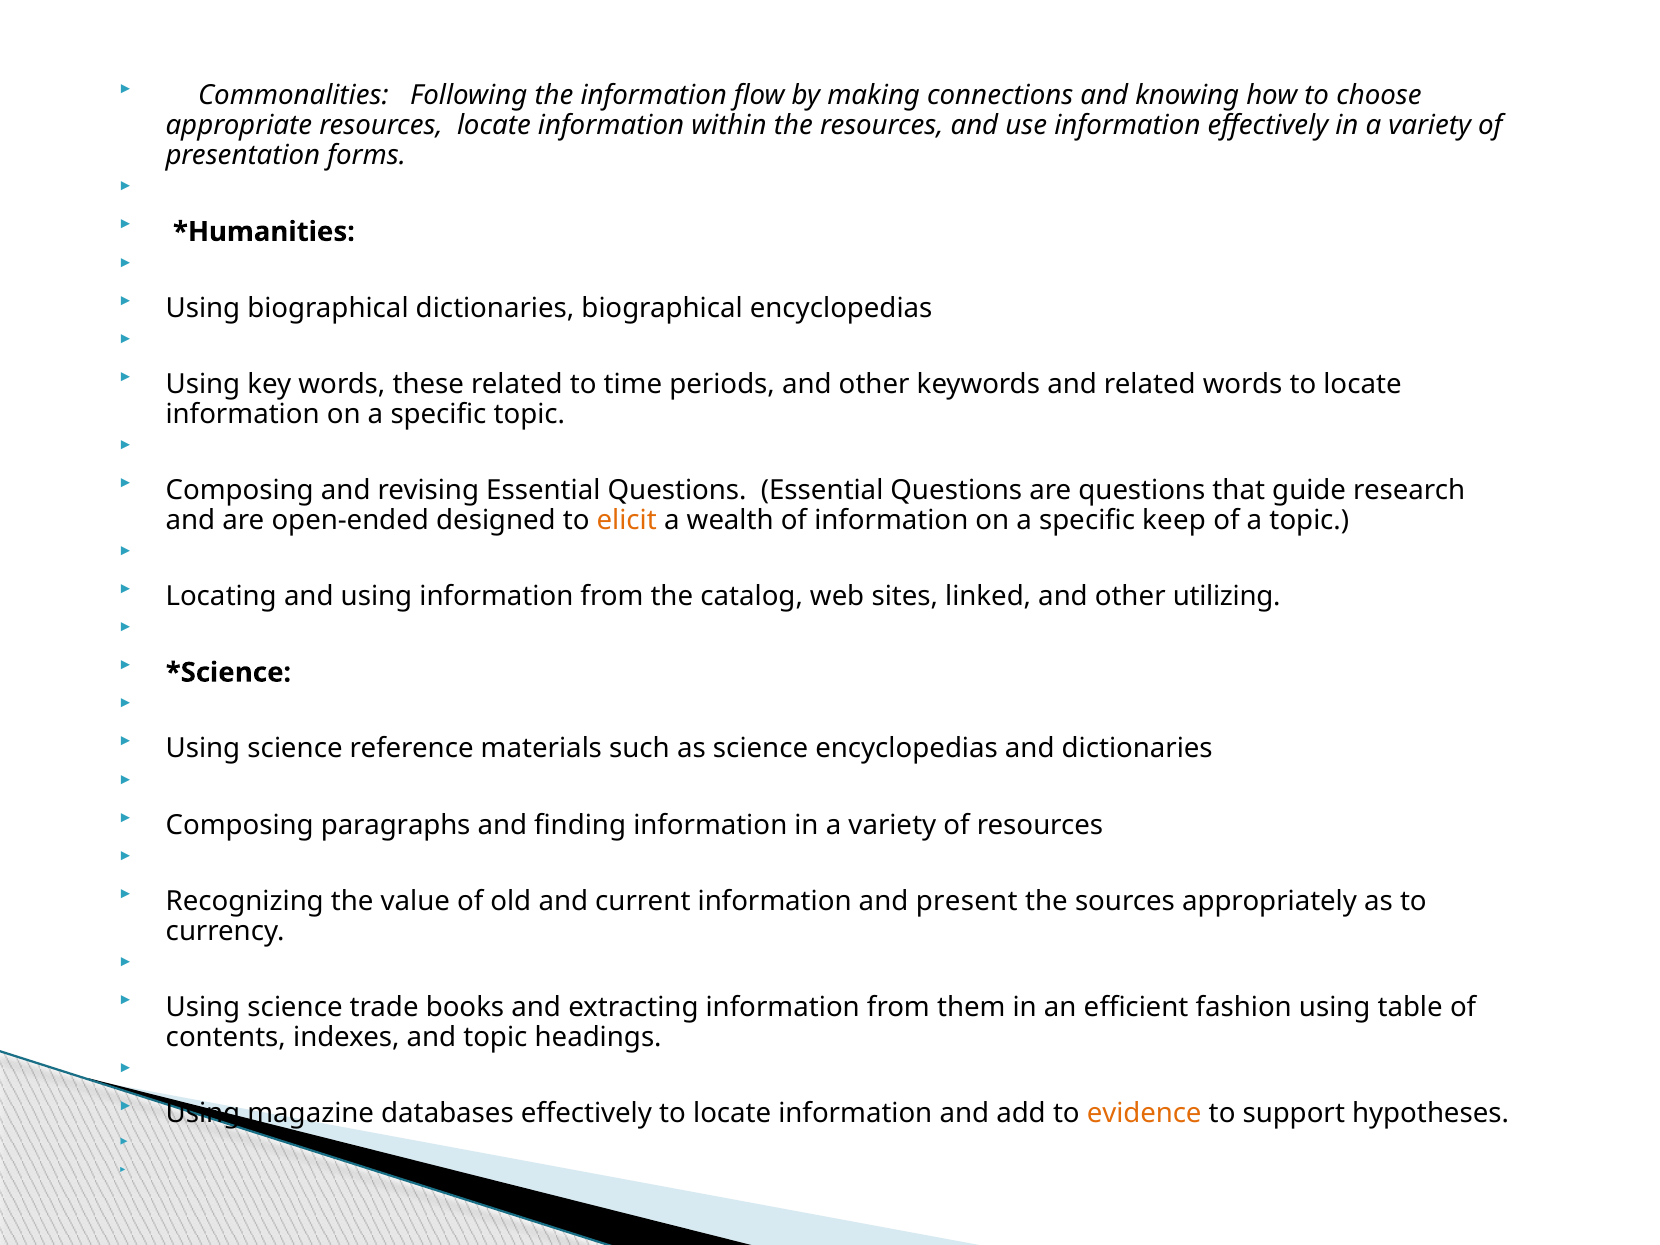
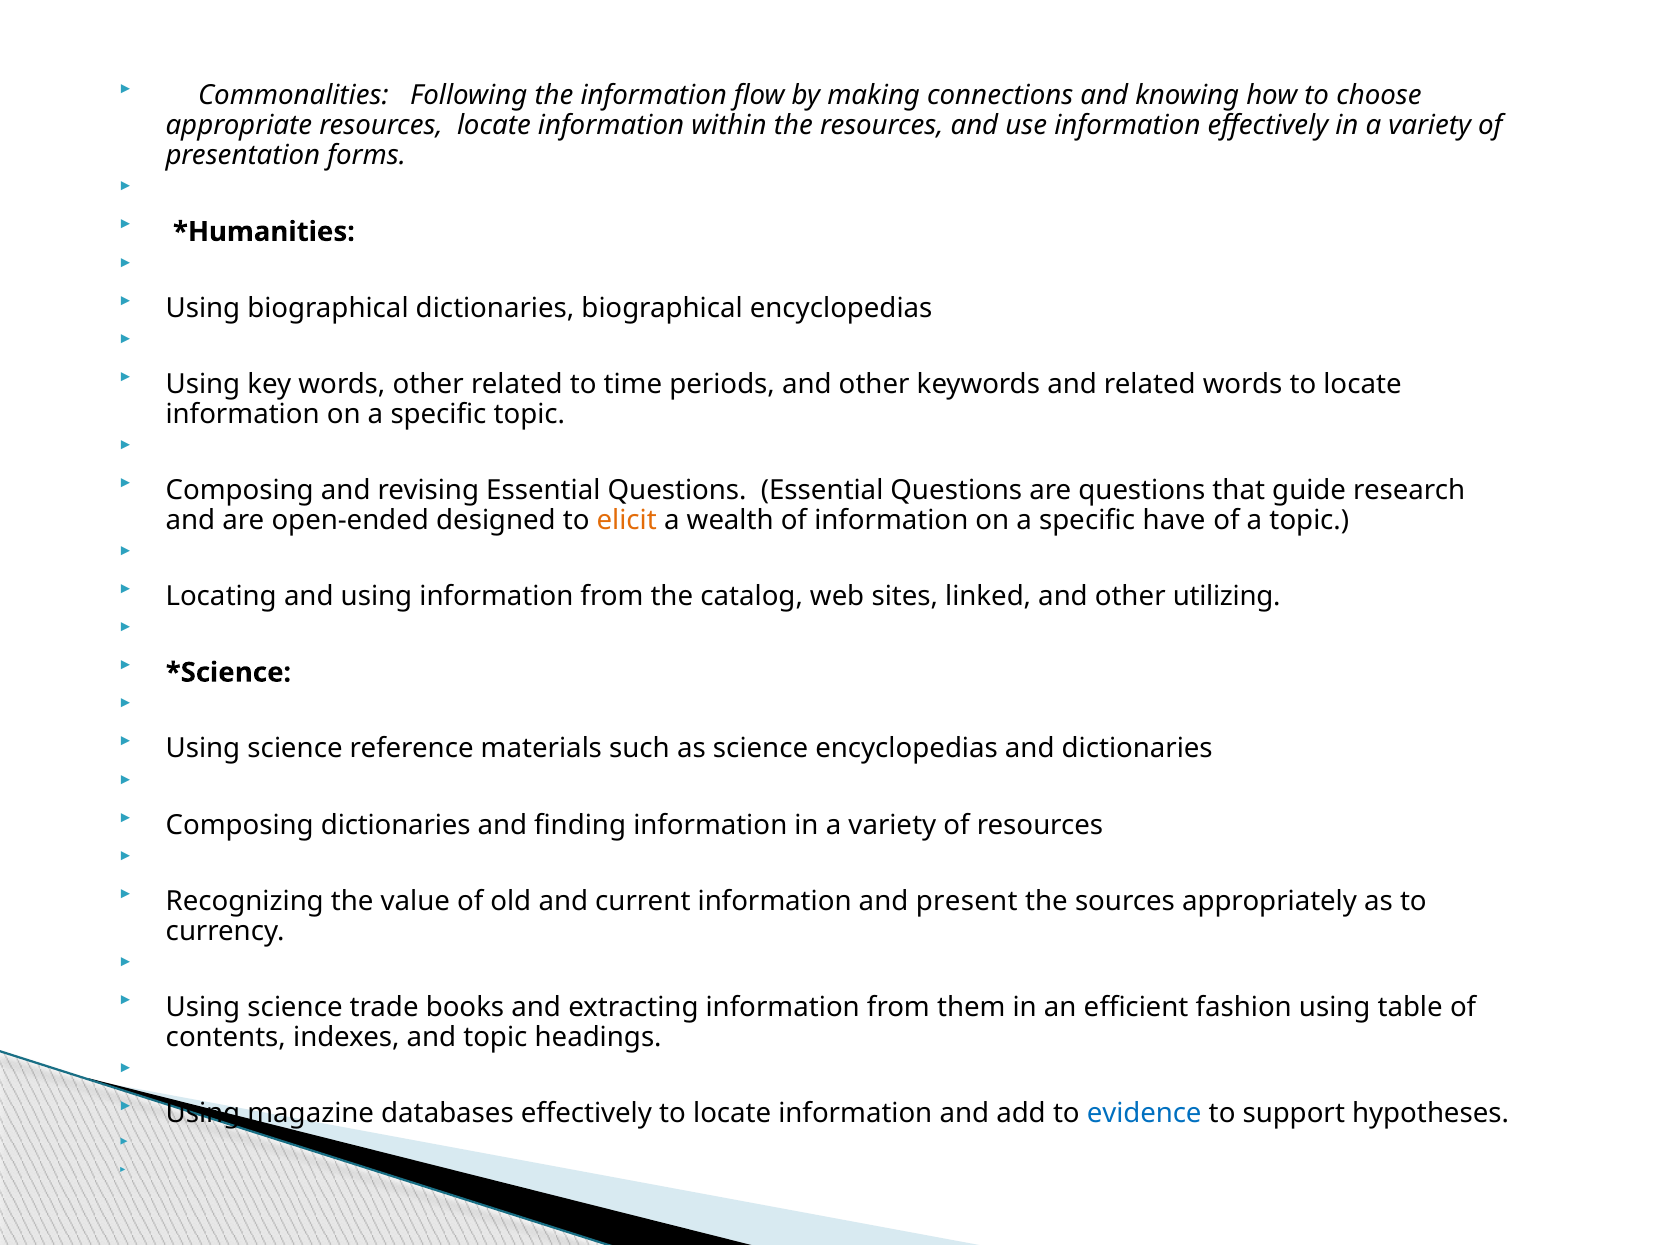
words these: these -> other (428, 384)
keep: keep -> have (1174, 520)
Composing paragraphs: paragraphs -> dictionaries (396, 825)
evidence colour: orange -> blue (1144, 1113)
